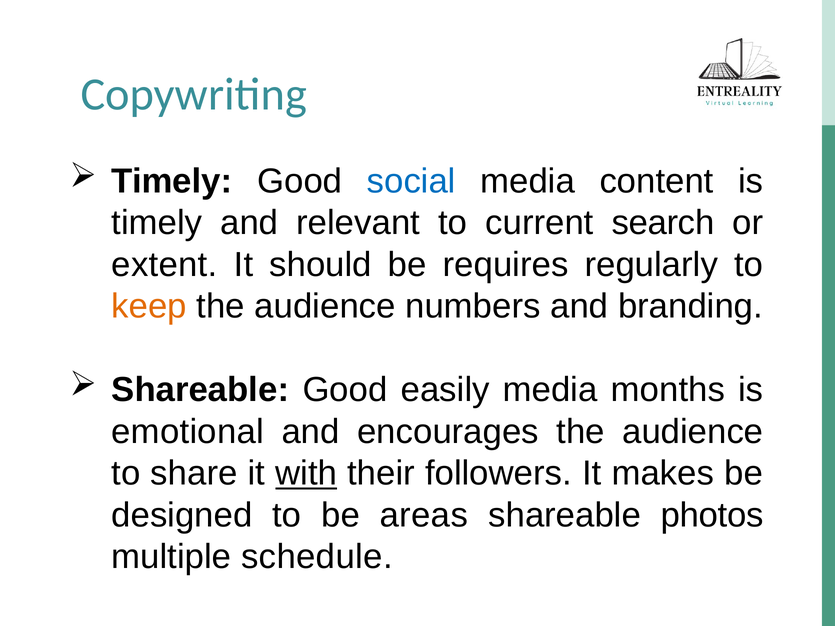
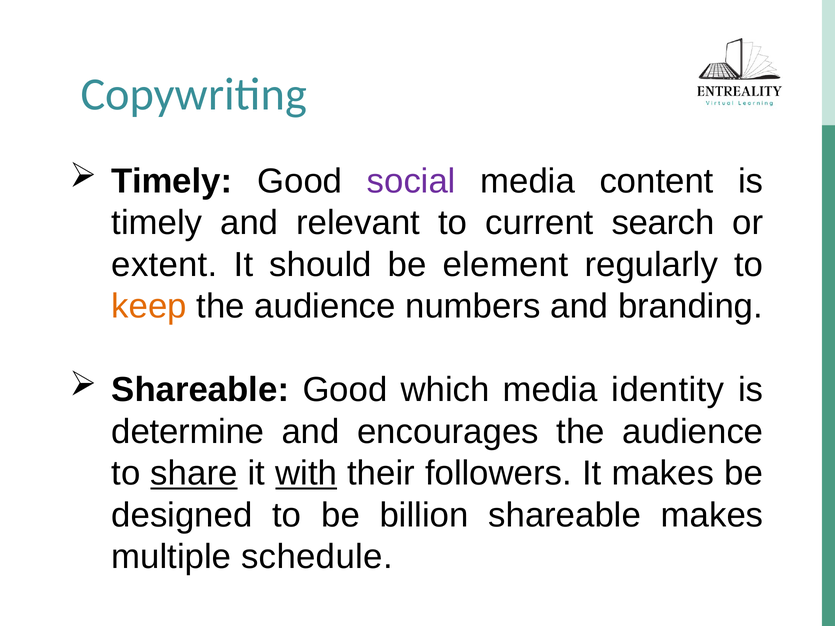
social colour: blue -> purple (411, 181)
requires: requires -> element (505, 265)
easily: easily -> which (445, 390)
months: months -> identity (668, 390)
emotional: emotional -> determine (188, 432)
share underline: none -> present (194, 474)
areas: areas -> billion (424, 515)
shareable photos: photos -> makes (712, 515)
